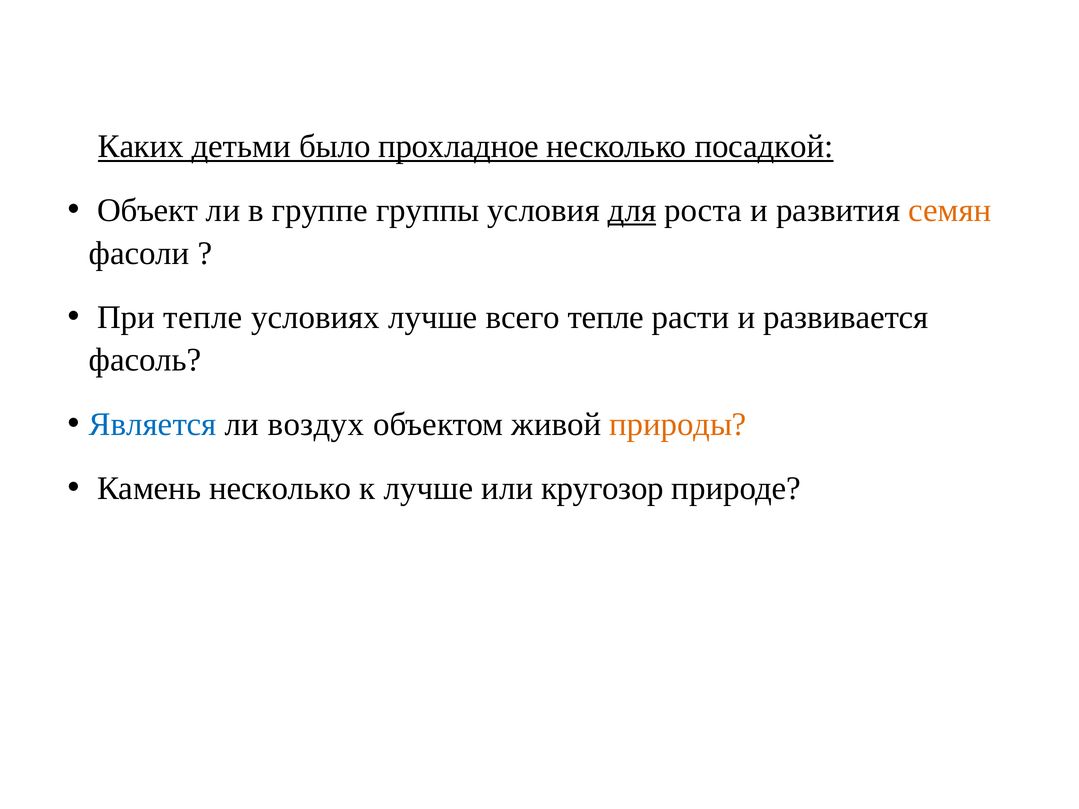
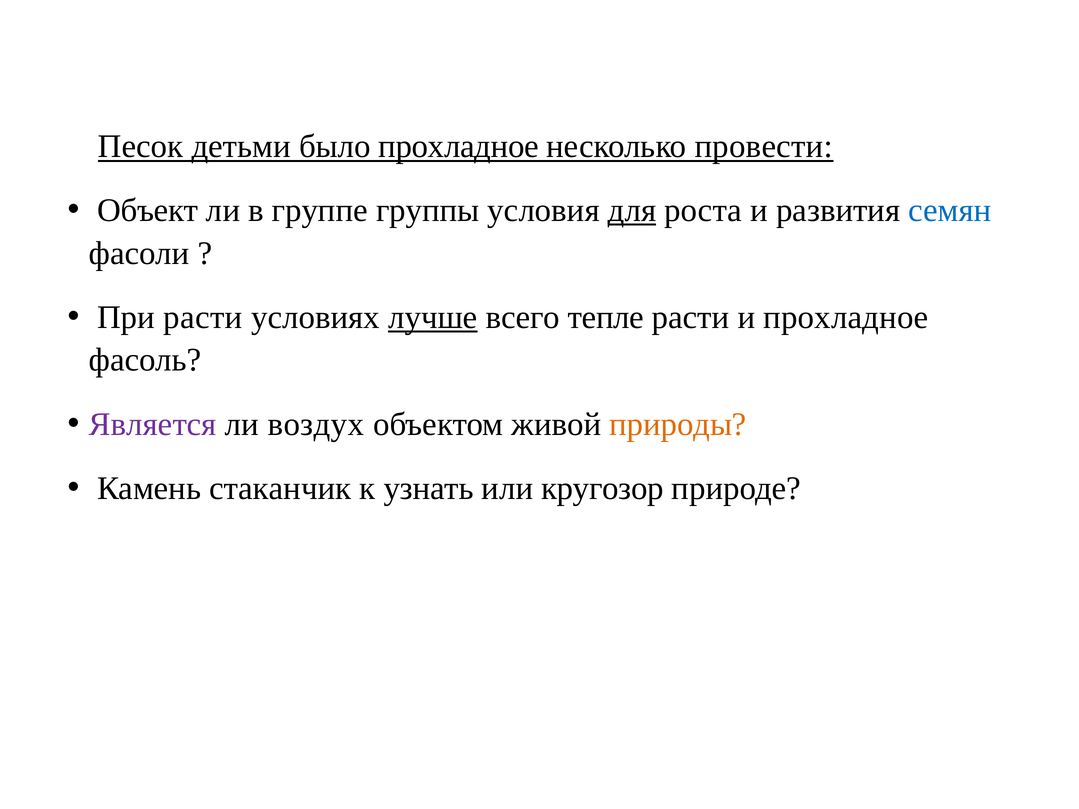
Каких: Каких -> Песок (141, 146)
посадкой: посадкой -> провести (764, 146)
семян colour: orange -> blue (950, 211)
При тепле: тепле -> расти (203, 317)
лучше underline: none -> present (433, 317)
и развивается: развивается -> прохладное (846, 317)
Является colour: blue -> purple (153, 424)
Камень несколько: несколько -> стаканчик (280, 489)
к лучше: лучше -> узнать (429, 489)
